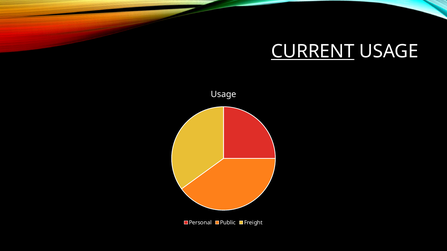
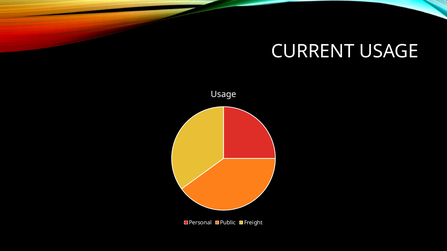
CURRENT underline: present -> none (313, 52)
